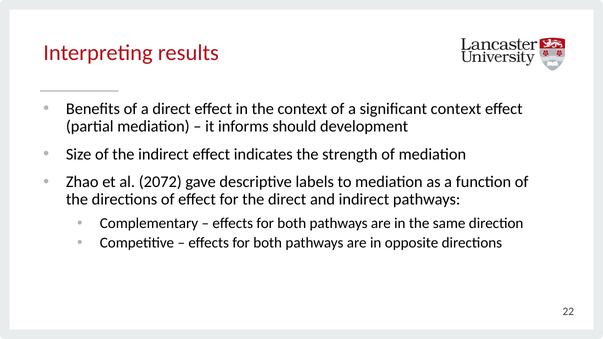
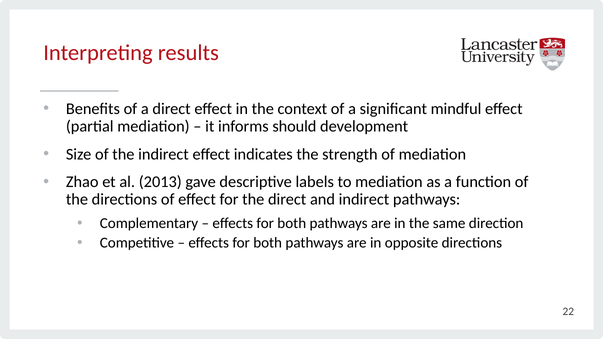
significant context: context -> mindful (456, 109)
2072: 2072 -> 2013 (160, 182)
